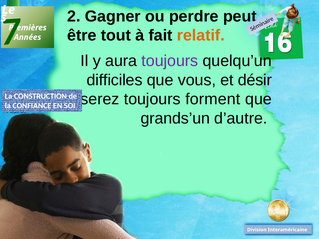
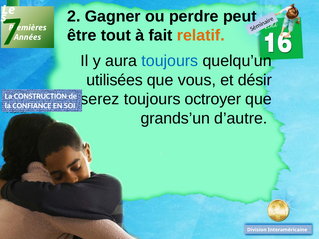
toujours colour: purple -> blue (170, 61)
difficiles: difficiles -> utilisées (115, 80)
forment: forment -> octroyer (213, 99)
